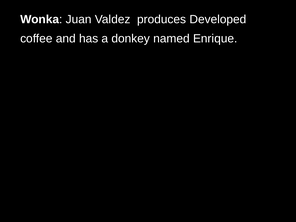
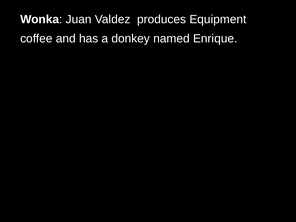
Developed: Developed -> Equipment (218, 19)
